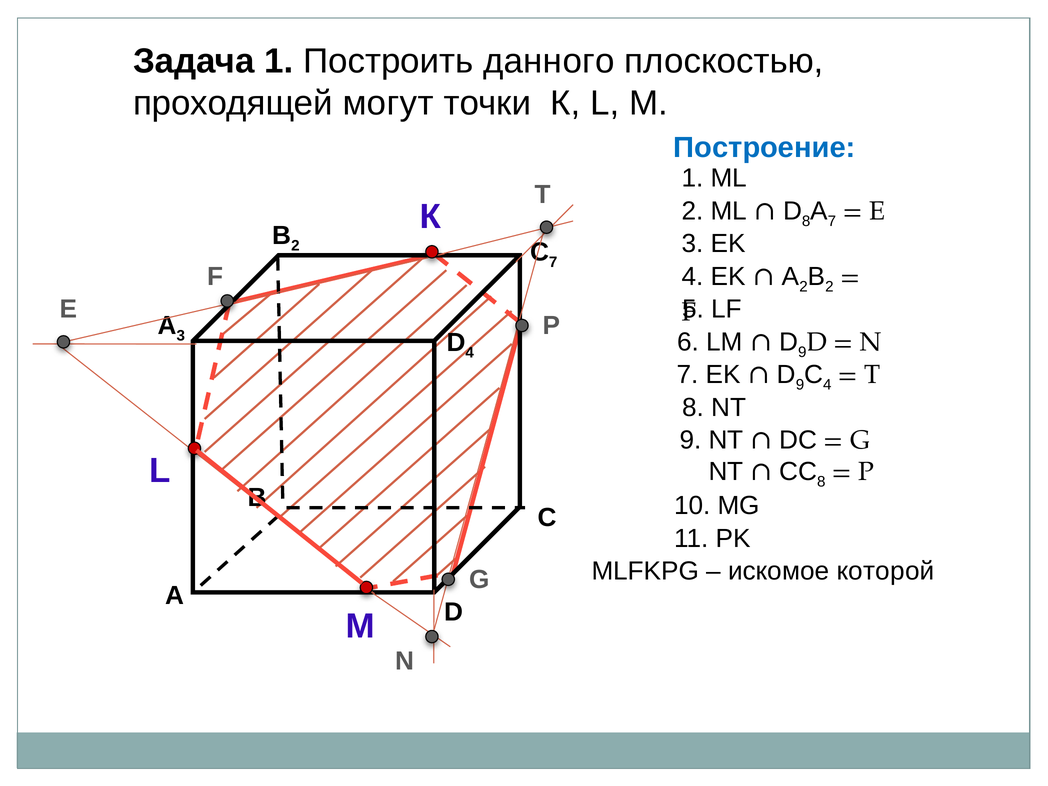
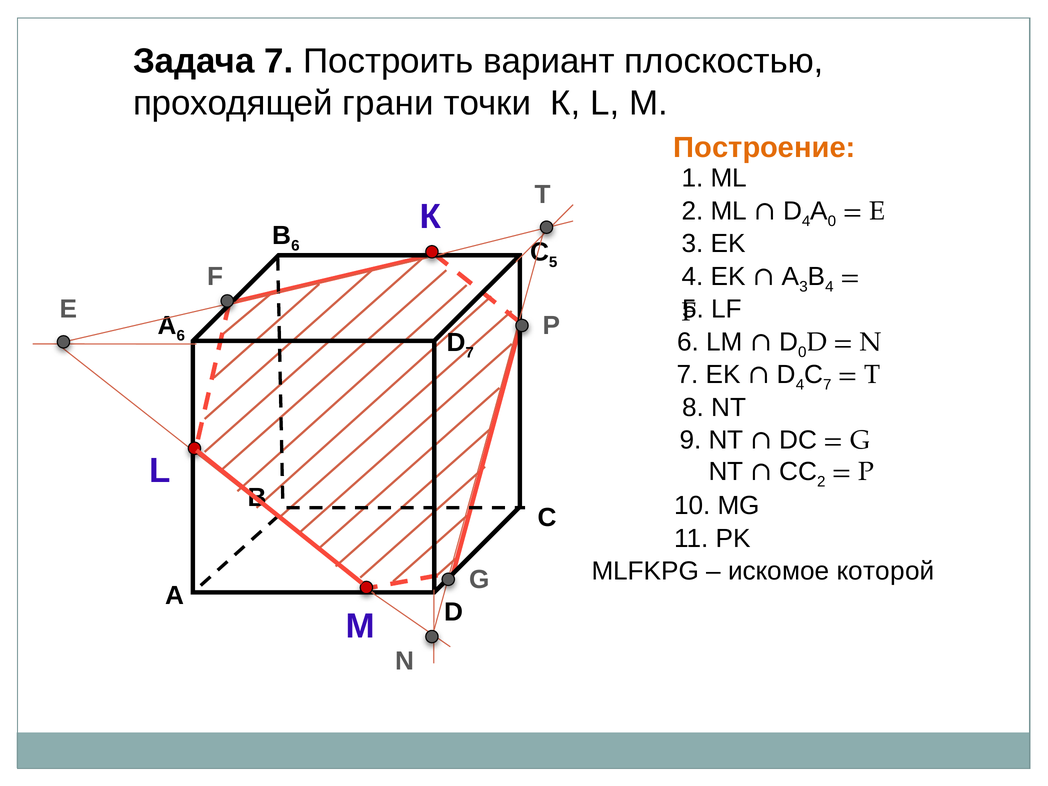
Задача 1: 1 -> 7 (279, 61)
данного: данного -> вариант (549, 61)
могут: могут -> грани (388, 103)
Построение colour: blue -> orange (764, 148)
8: 8 -> 4 (806, 221)
А 7: 7 -> 0 (832, 221)
В 2: 2 -> 6 (295, 246)
7: 7 -> 5 (553, 262)
А 2: 2 -> 3 (804, 287)
2: 2 -> 4 (829, 287)
А 3: 3 -> 6 (181, 336)
9: 9 -> 0 (802, 352)
D 4: 4 -> 7 (470, 353)
9: 9 -> 4 (800, 385)
4: 4 -> 7 (827, 385)
8: 8 -> 2 (821, 482)
